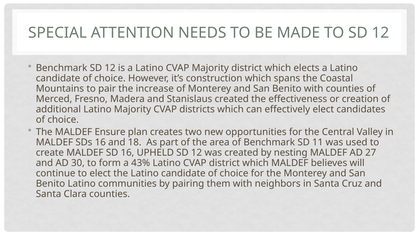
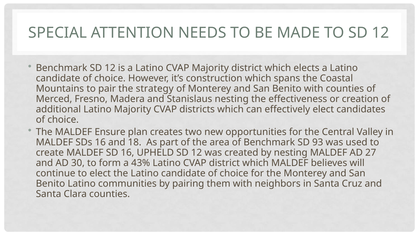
increase: increase -> strategy (155, 89)
Stanislaus created: created -> nesting (232, 99)
11: 11 -> 93 (318, 143)
